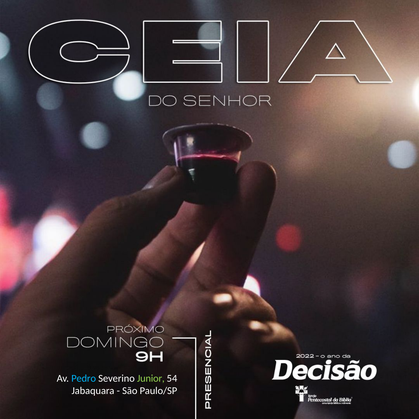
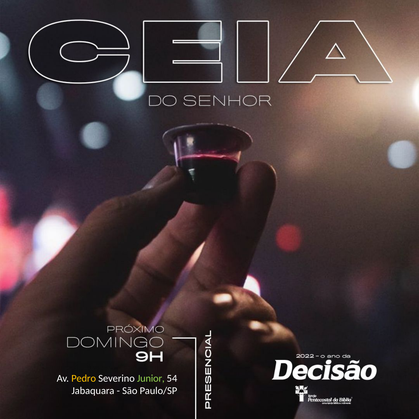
Pedro colour: light blue -> yellow (84, 378)
